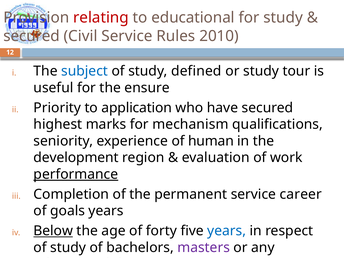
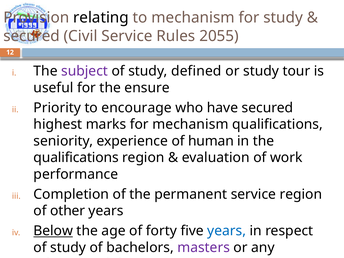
relating colour: red -> black (101, 18)
to educational: educational -> mechanism (193, 18)
2010: 2010 -> 2055 (219, 36)
subject colour: blue -> purple (85, 71)
application: application -> encourage (137, 108)
development: development -> qualifications (76, 158)
performance underline: present -> none (76, 174)
service career: career -> region (301, 194)
goals: goals -> other (68, 211)
